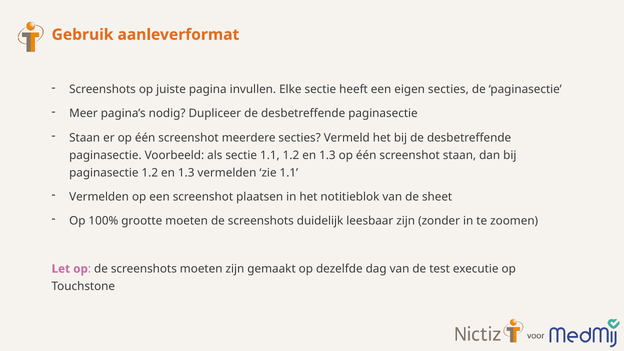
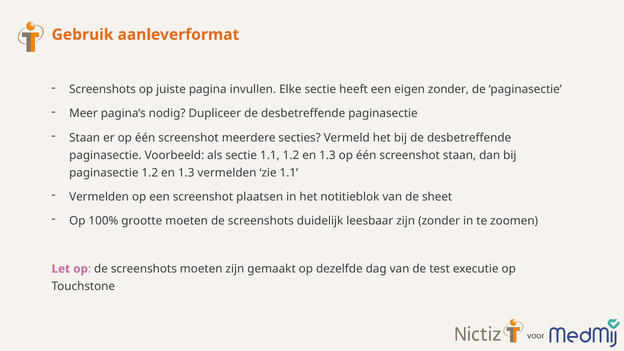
eigen secties: secties -> zonder (448, 90)
